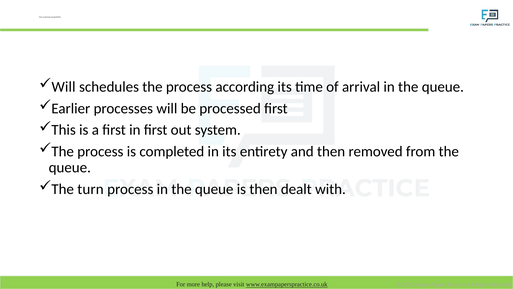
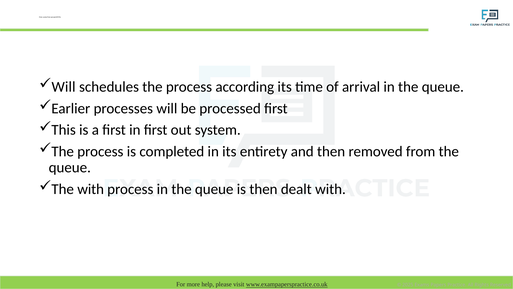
The turn: turn -> with (91, 189)
